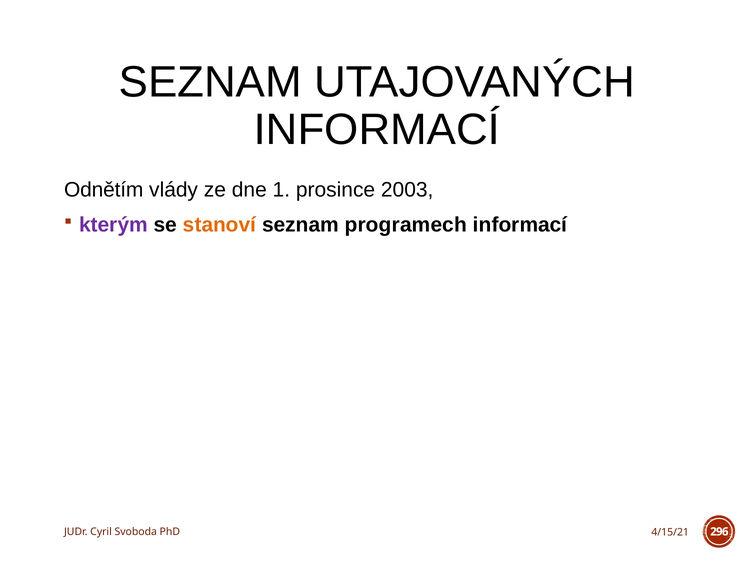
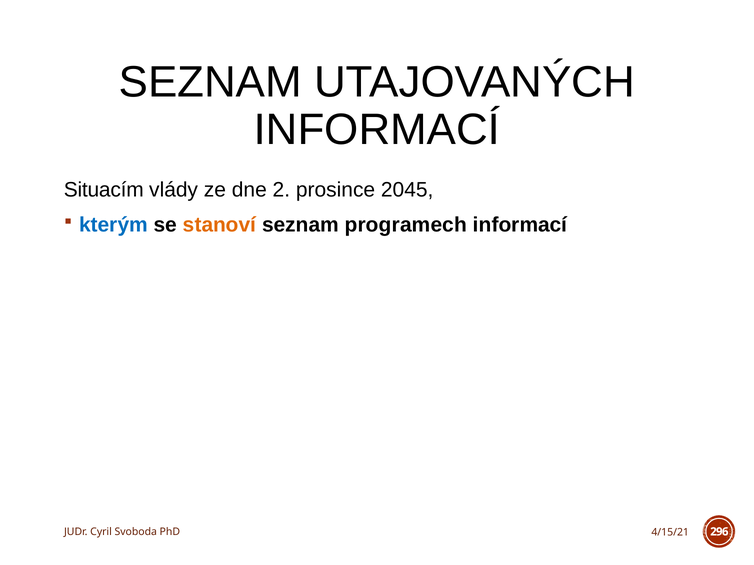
Odnětím: Odnětím -> Situacím (104, 190)
1: 1 -> 2 (281, 190)
2003: 2003 -> 2045 (407, 190)
kterým colour: purple -> blue (114, 225)
